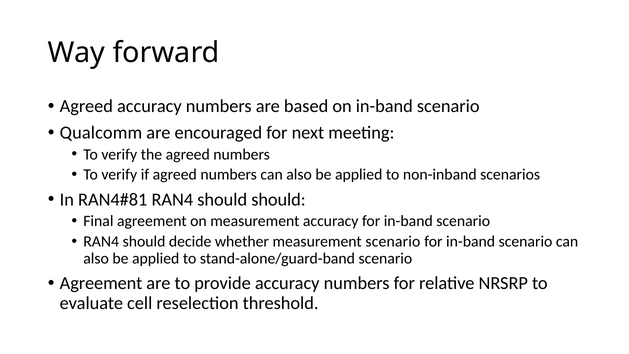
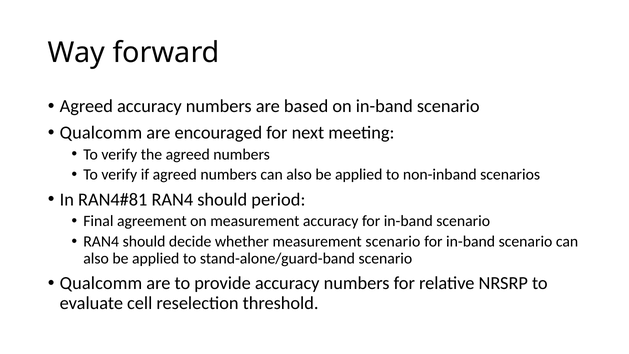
should should: should -> period (278, 199)
Agreement: Agreement -> Qualcomm (101, 283)
